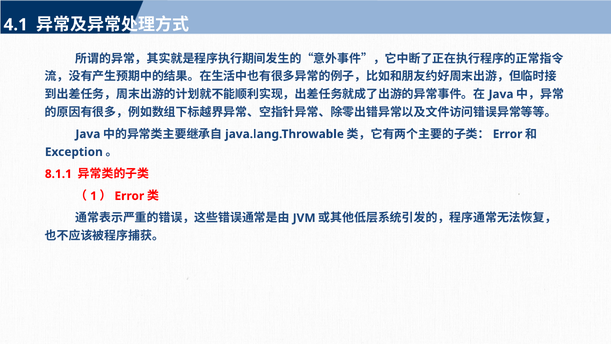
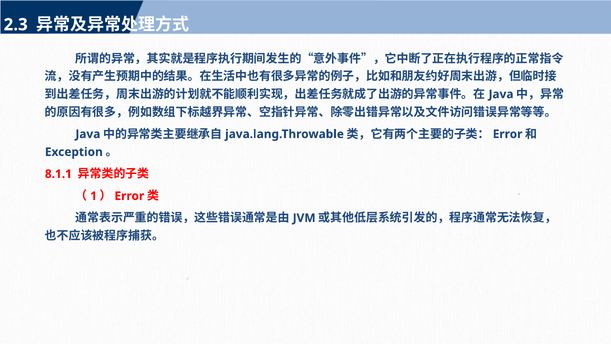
4.1: 4.1 -> 2.3 (16, 25)
